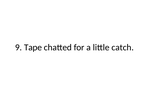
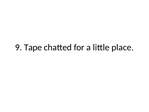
catch: catch -> place (123, 47)
